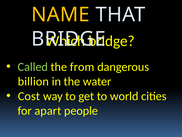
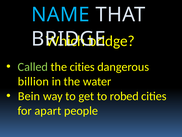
NAME colour: yellow -> light blue (60, 15)
the from: from -> cities (82, 67)
Cost: Cost -> Bein (29, 96)
world: world -> robed (124, 96)
